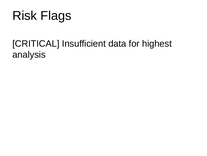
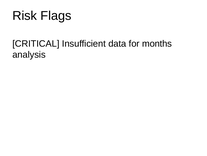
highest: highest -> months (157, 43)
